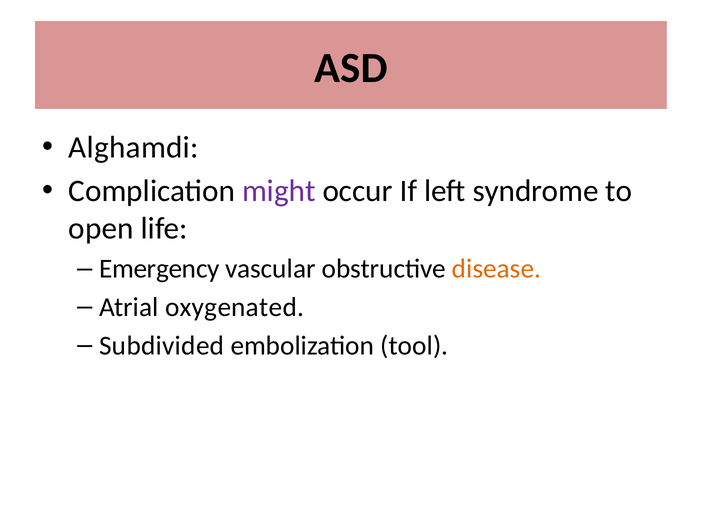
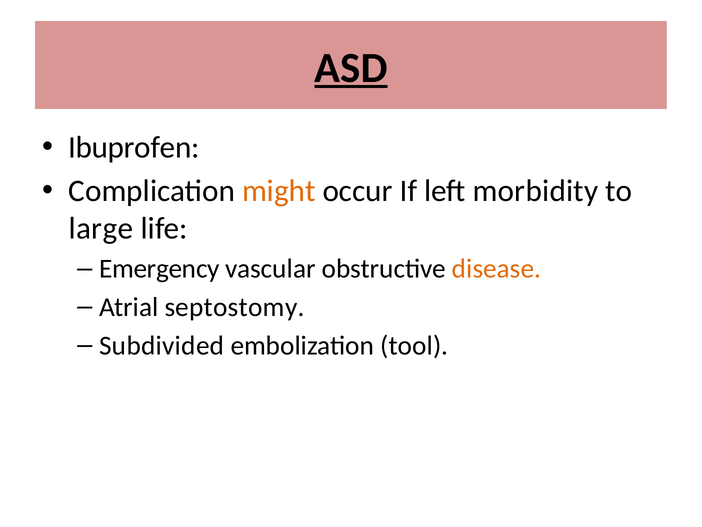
ASD underline: none -> present (351, 68)
Alghamdi: Alghamdi -> Ibuprofen (134, 147)
might colour: purple -> orange (279, 191)
syndrome: syndrome -> morbidity (535, 191)
open: open -> large (101, 228)
oxygenated: oxygenated -> septostomy (235, 307)
